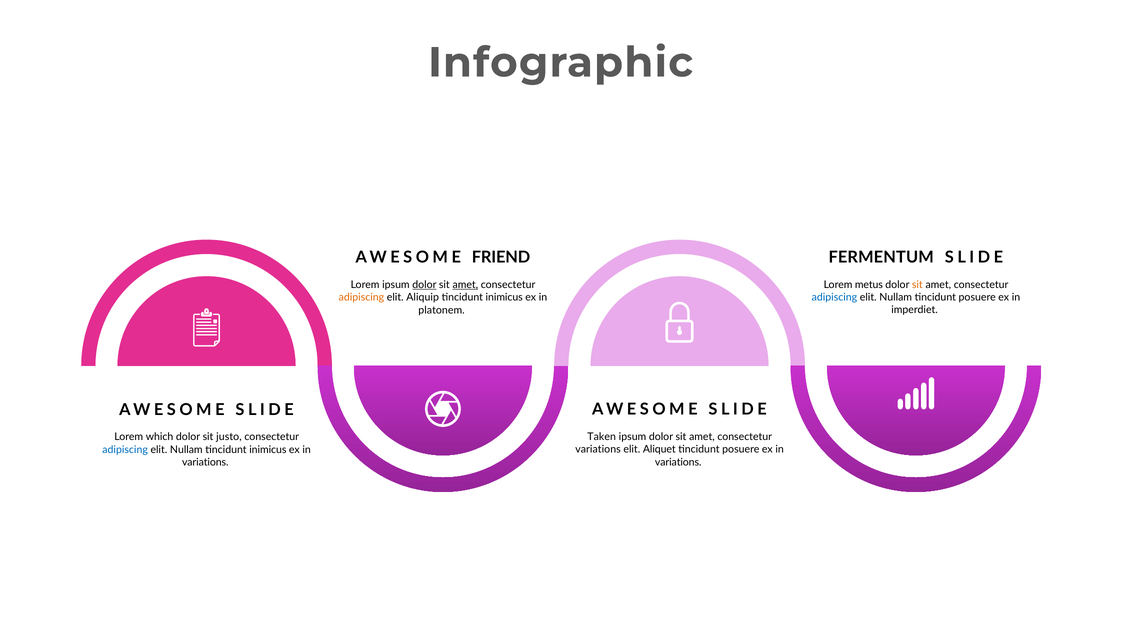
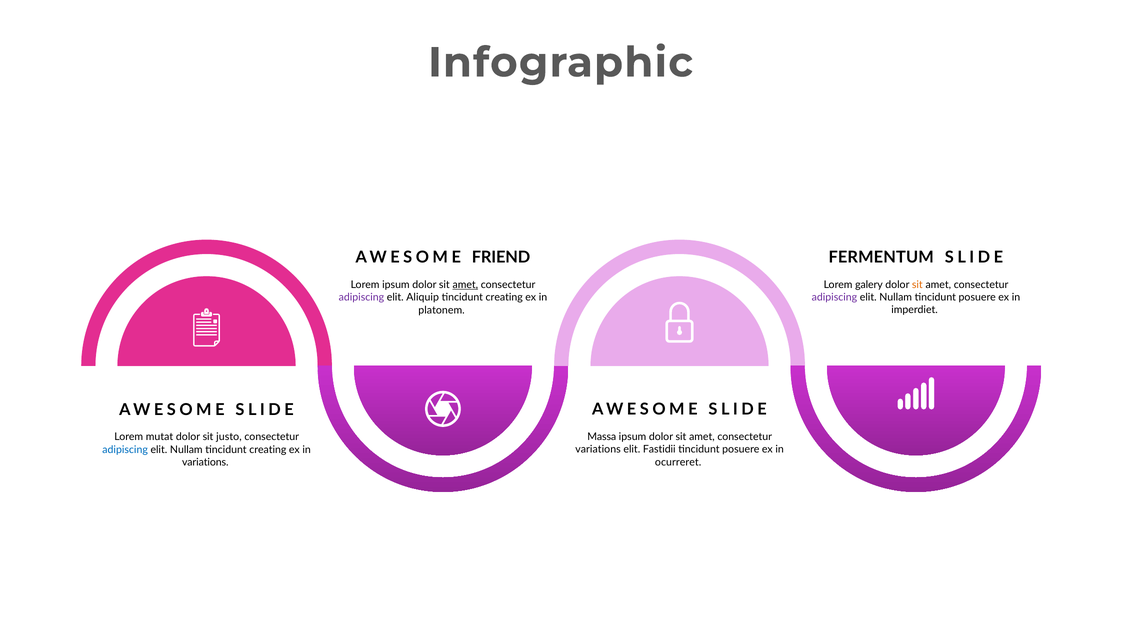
metus: metus -> galery (869, 285)
dolor underline: present -> none (424, 285)
adipiscing colour: blue -> purple (834, 297)
adipiscing colour: orange -> purple (361, 298)
inimicus: inimicus -> creating (504, 298)
Taken: Taken -> Massa (602, 437)
which: which -> mutat (160, 437)
Aliquet: Aliquet -> Fastidii (659, 450)
Nullam tincidunt inimicus: inimicus -> creating (268, 450)
variations: variations -> ocurreret (678, 462)
